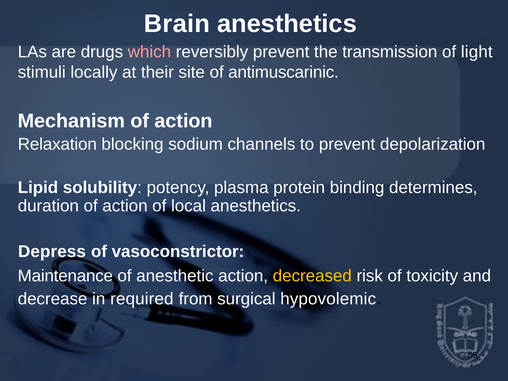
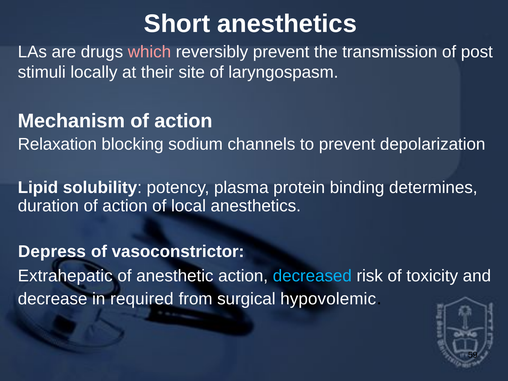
Brain: Brain -> Short (177, 24)
light: light -> post (477, 52)
antimuscarinic: antimuscarinic -> laryngospasm (283, 72)
Maintenance: Maintenance -> Extrahepatic (65, 276)
decreased colour: yellow -> light blue (312, 276)
